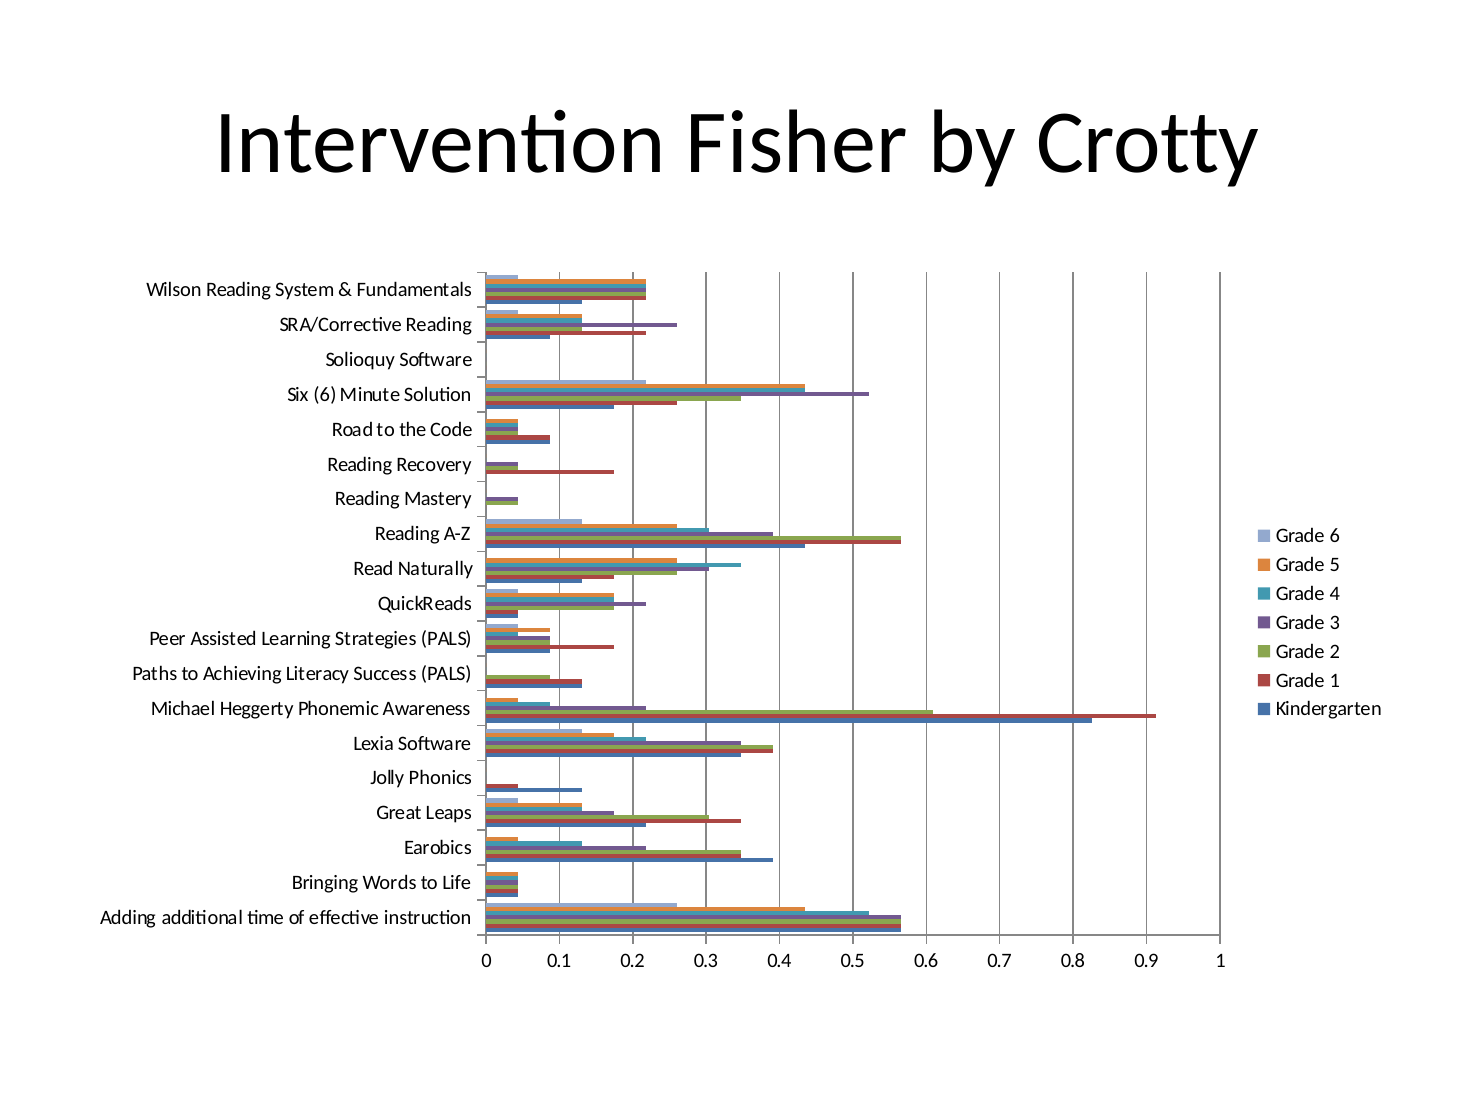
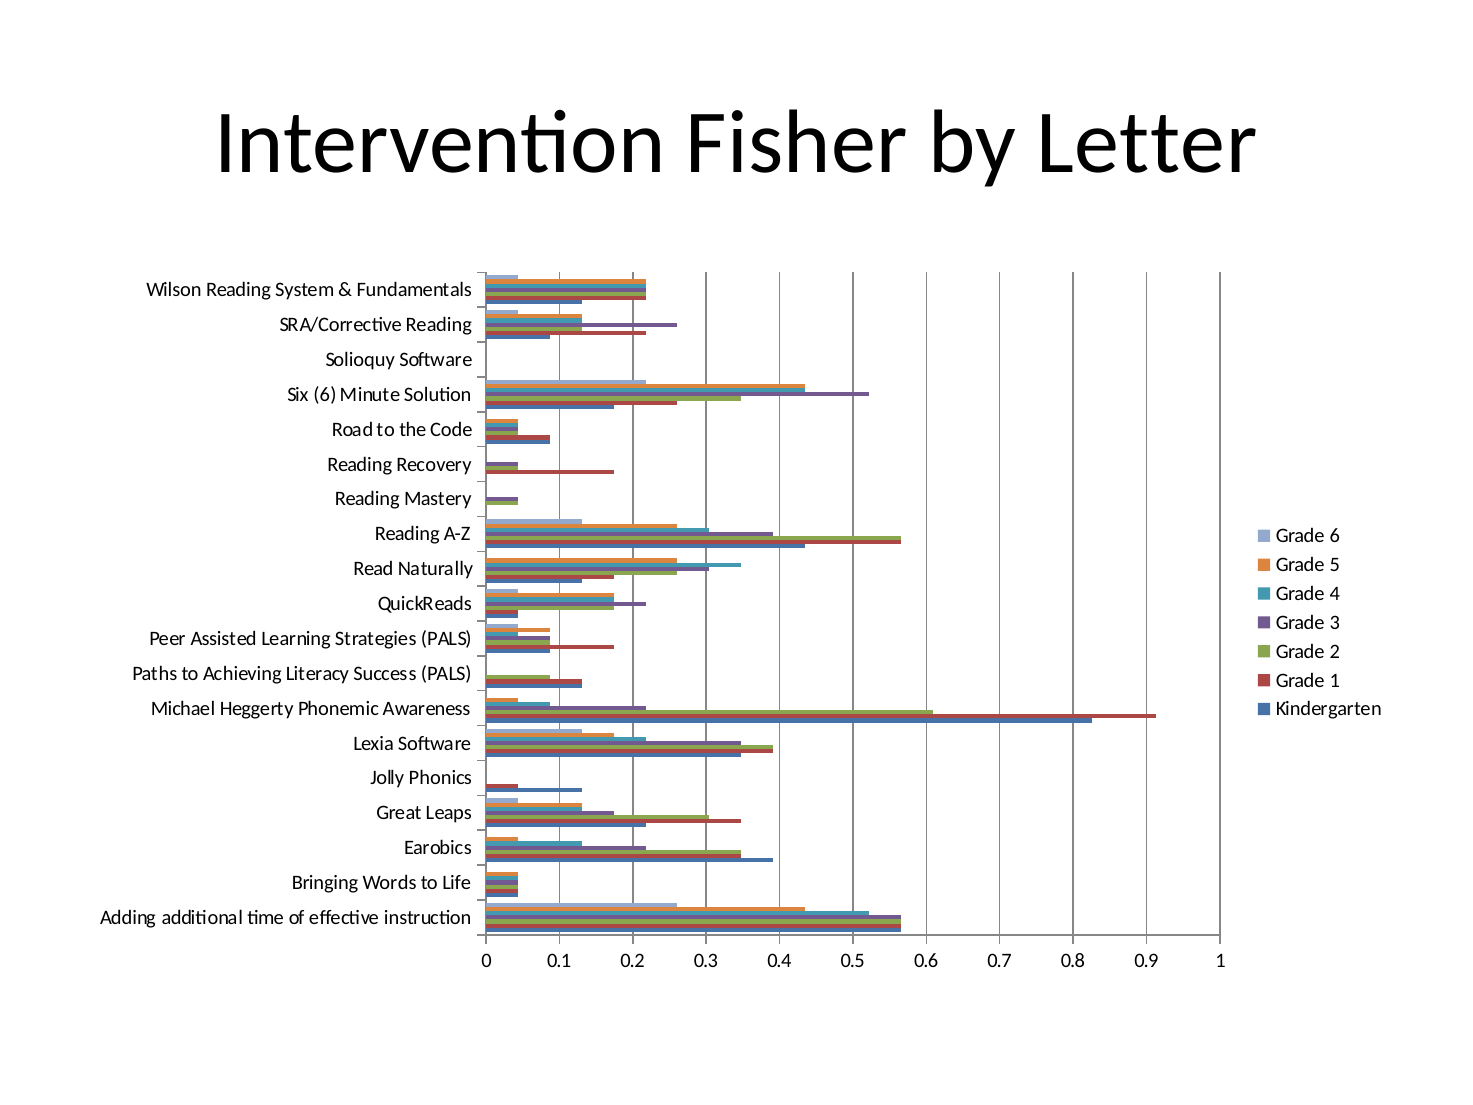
Crotty: Crotty -> Letter (1147, 143)
